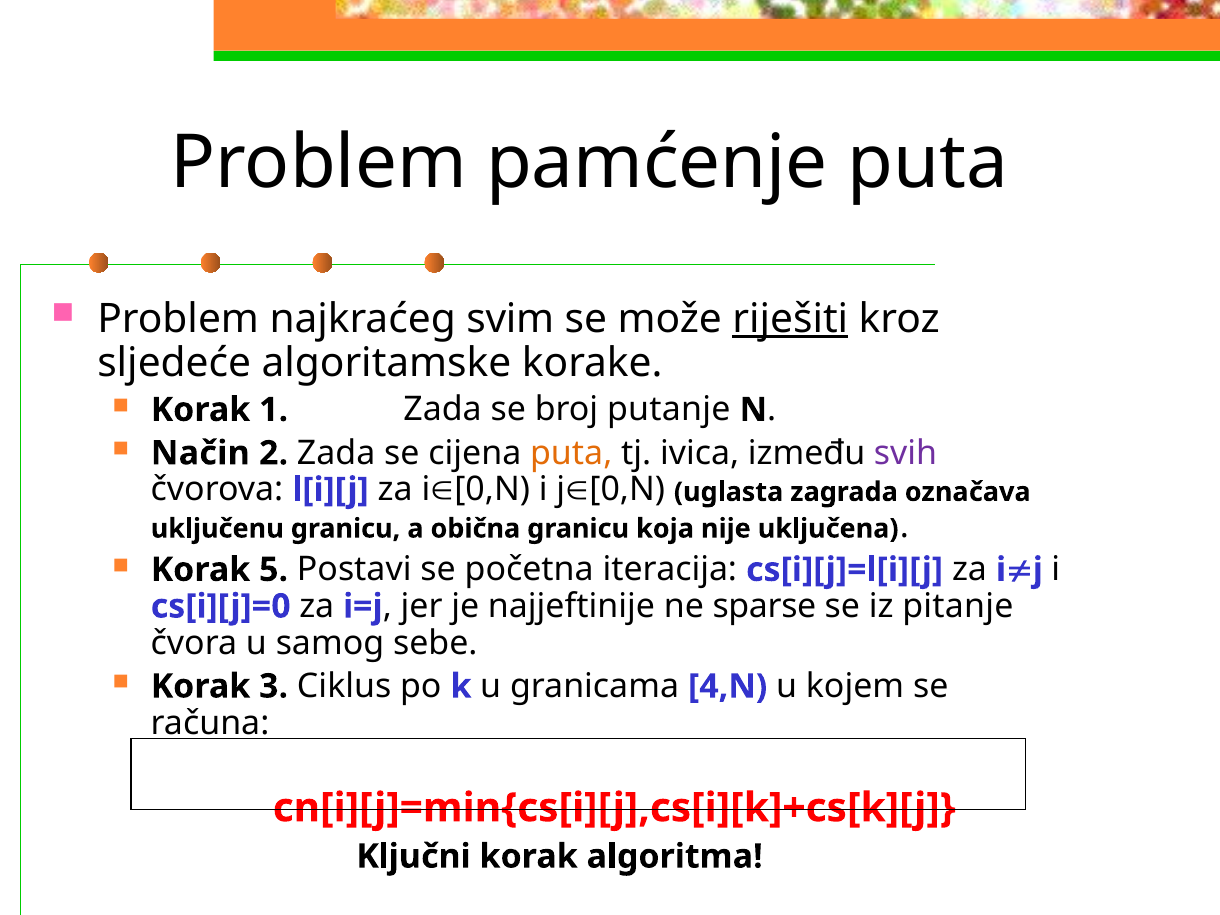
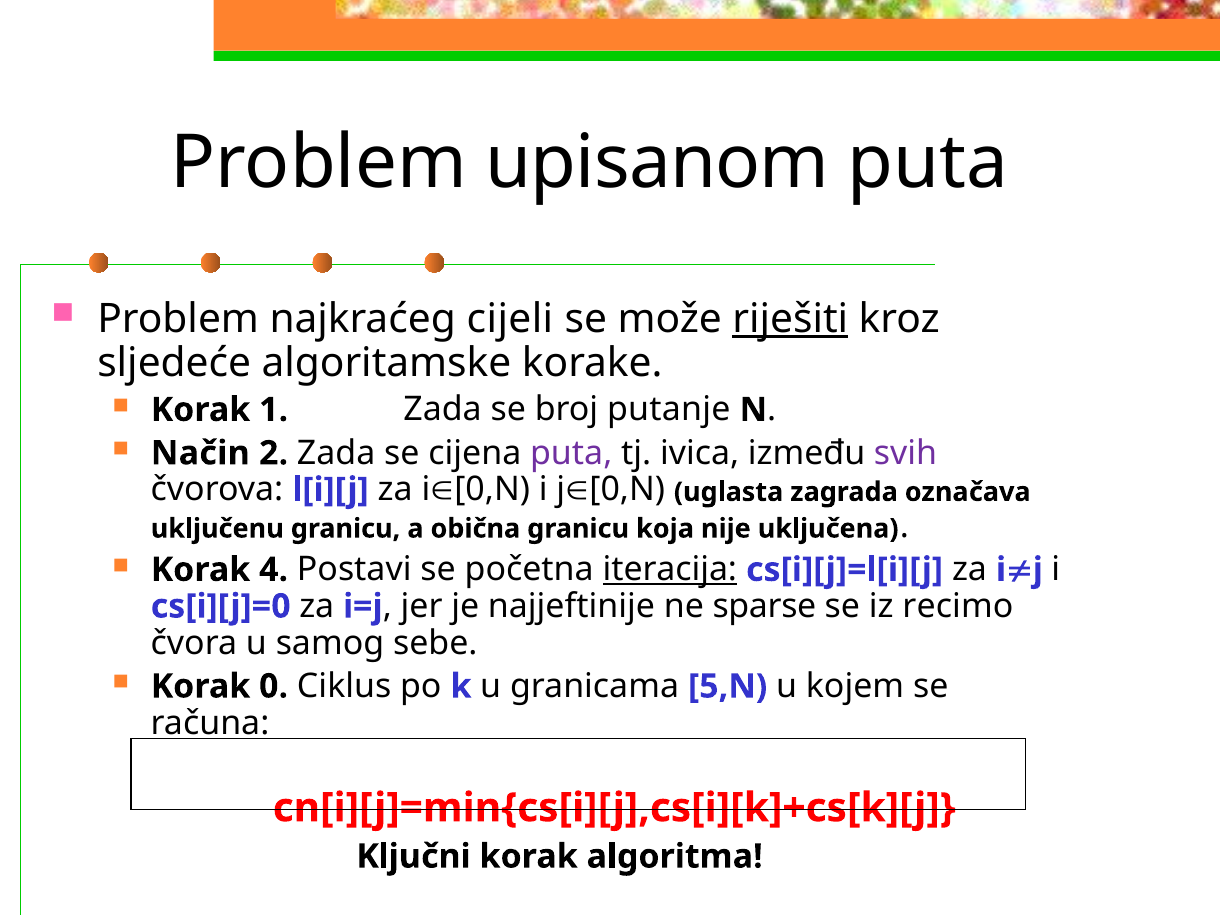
pamćenje: pamćenje -> upisanom (657, 163)
svim: svim -> cijeli (510, 319)
puta colour: orange -> purple (571, 453)
5: 5 -> 4 (274, 570)
iteracija underline: none -> present (670, 570)
pitanje: pitanje -> recimo (958, 606)
3: 3 -> 0 (274, 686)
4,N: 4,N -> 5,N (728, 686)
